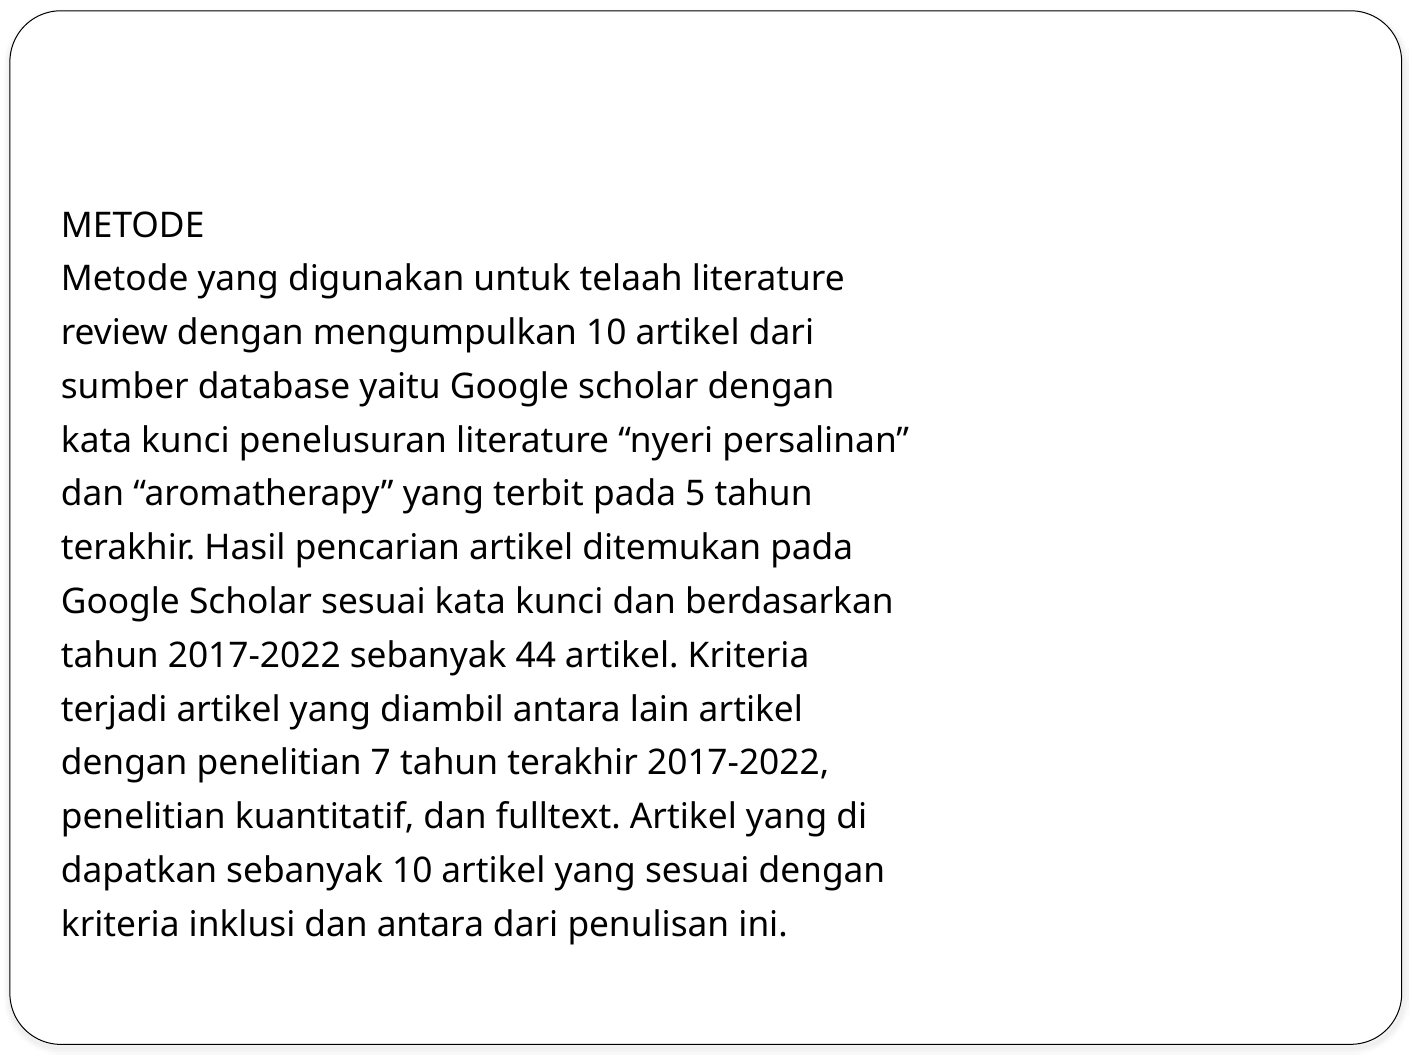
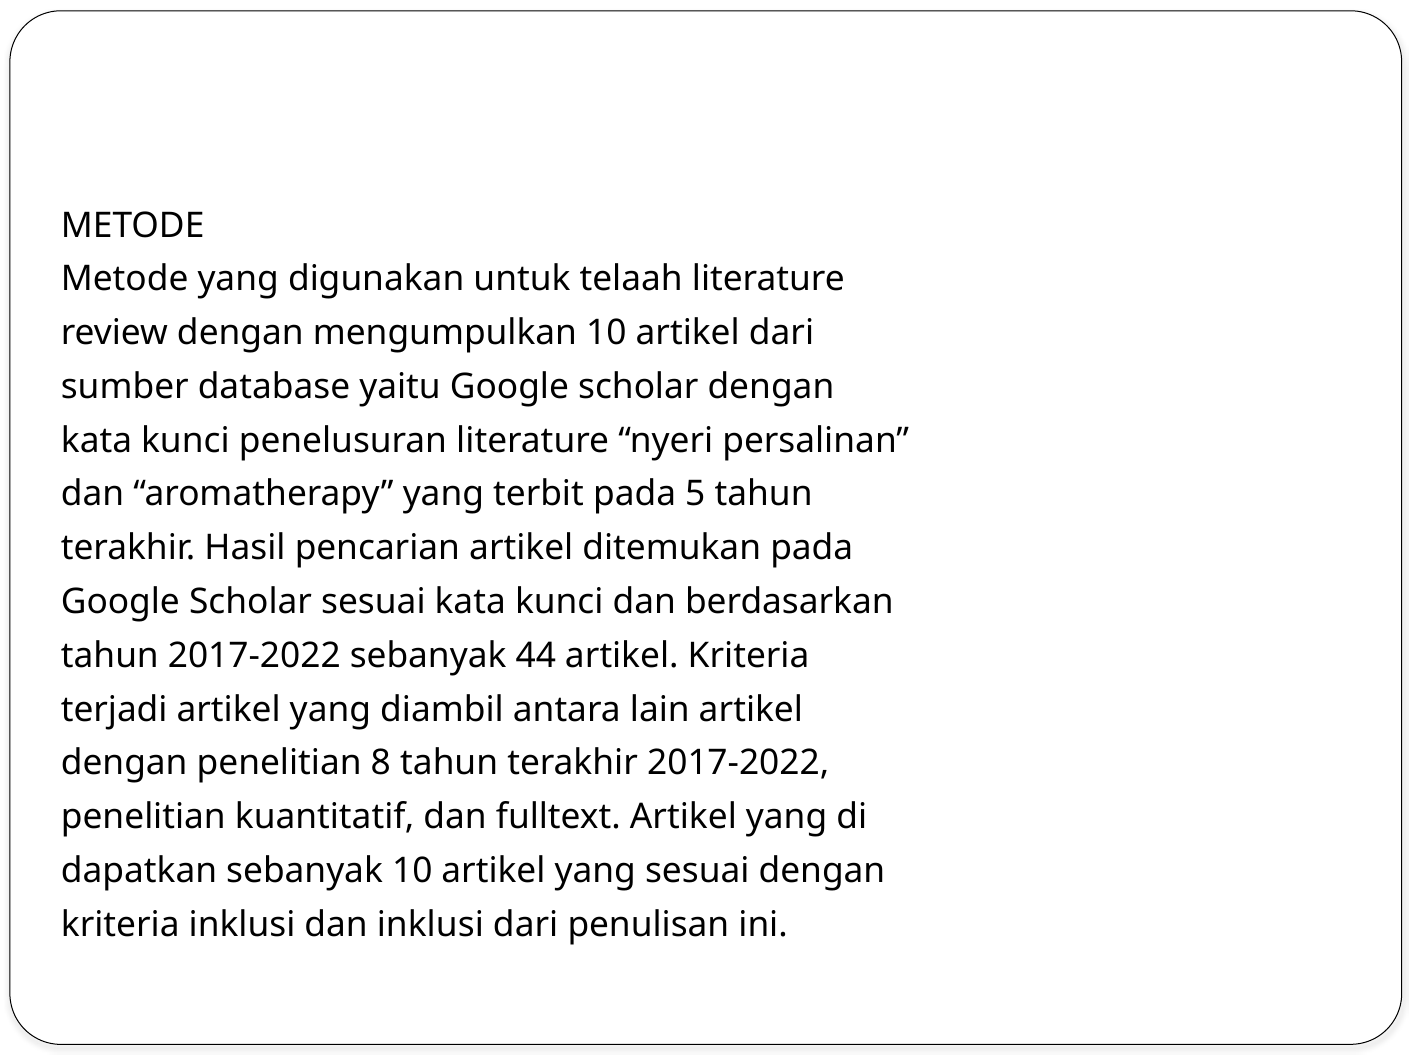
7: 7 -> 8 (381, 763)
dan antara: antara -> inklusi (430, 924)
